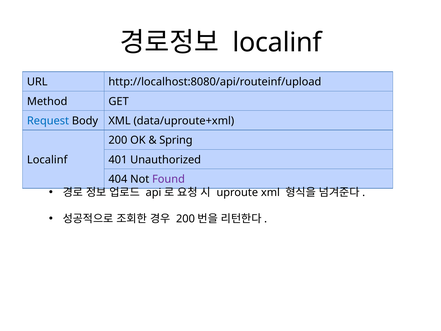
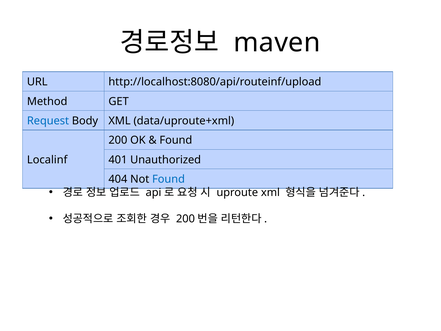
localinf: localinf -> maven (277, 43)
Spring: Spring -> Found (176, 140)
Found colour: purple -> blue (168, 179)
